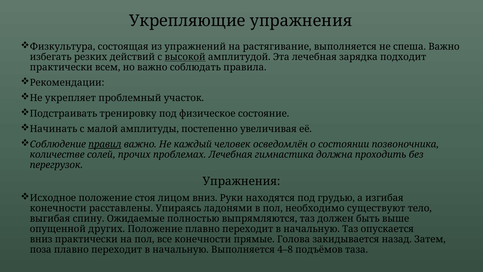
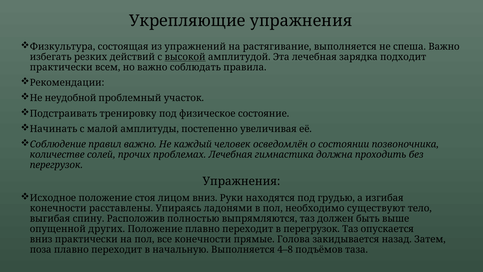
укрепляет: укрепляет -> неудобной (71, 98)
правил underline: present -> none (105, 144)
Ожидаемые: Ожидаемые -> Расположив (136, 218)
начальную: начальную -> перегрузок (312, 229)
